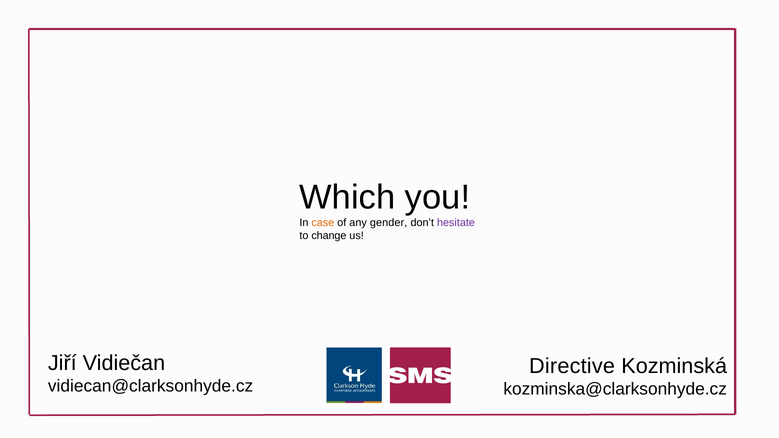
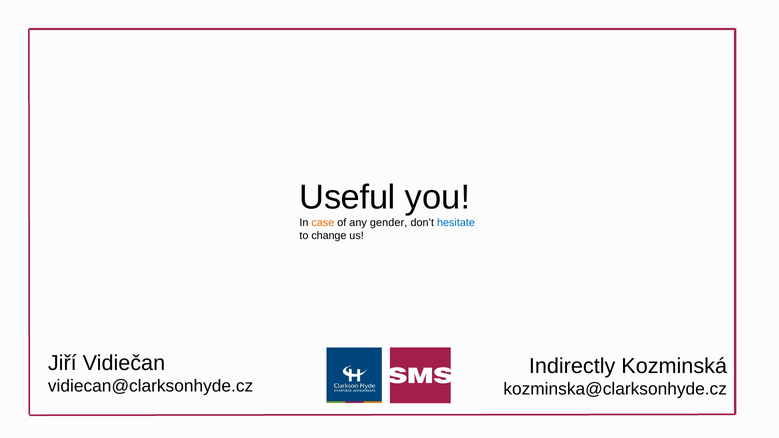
Which: Which -> Useful (348, 197)
hesitate colour: purple -> blue (456, 223)
Directive: Directive -> Indirectly (572, 366)
